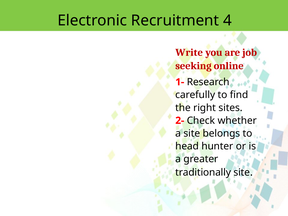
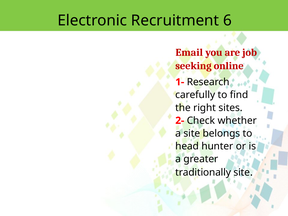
4: 4 -> 6 (227, 20)
Write: Write -> Email (189, 52)
